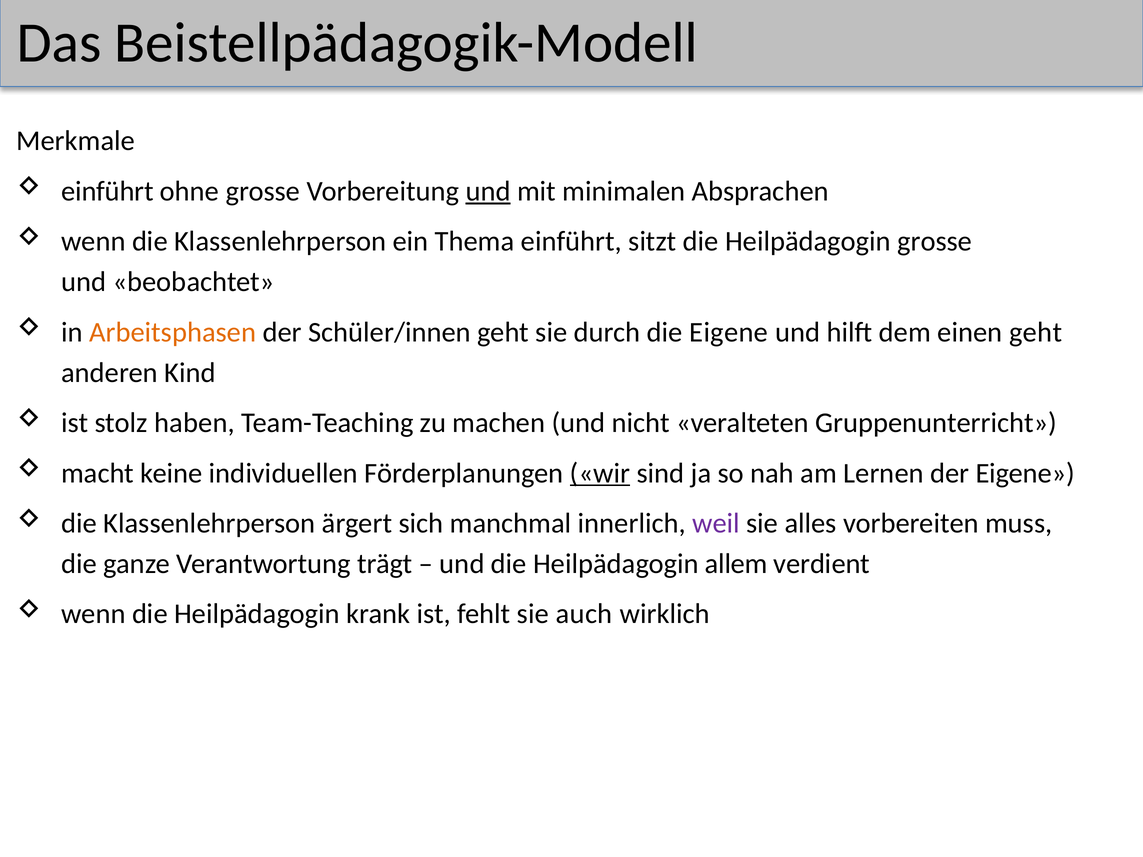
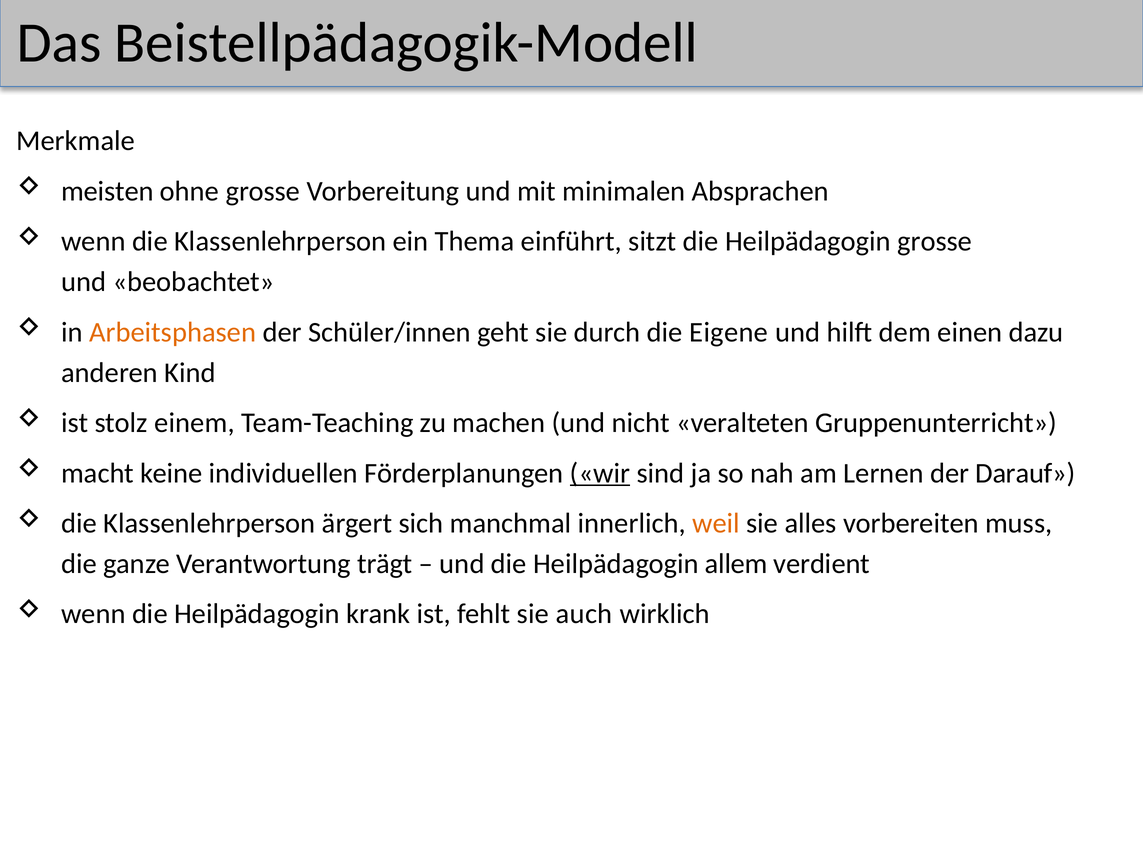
einführt: einführt -> meisten (107, 191)
und underline: present -> none (488, 191)
einen geht: geht -> dazu (1036, 332)
haben: haben -> einem (195, 423)
der Eigene: Eigene -> Darauf (1025, 473)
weil colour: purple -> orange (716, 523)
